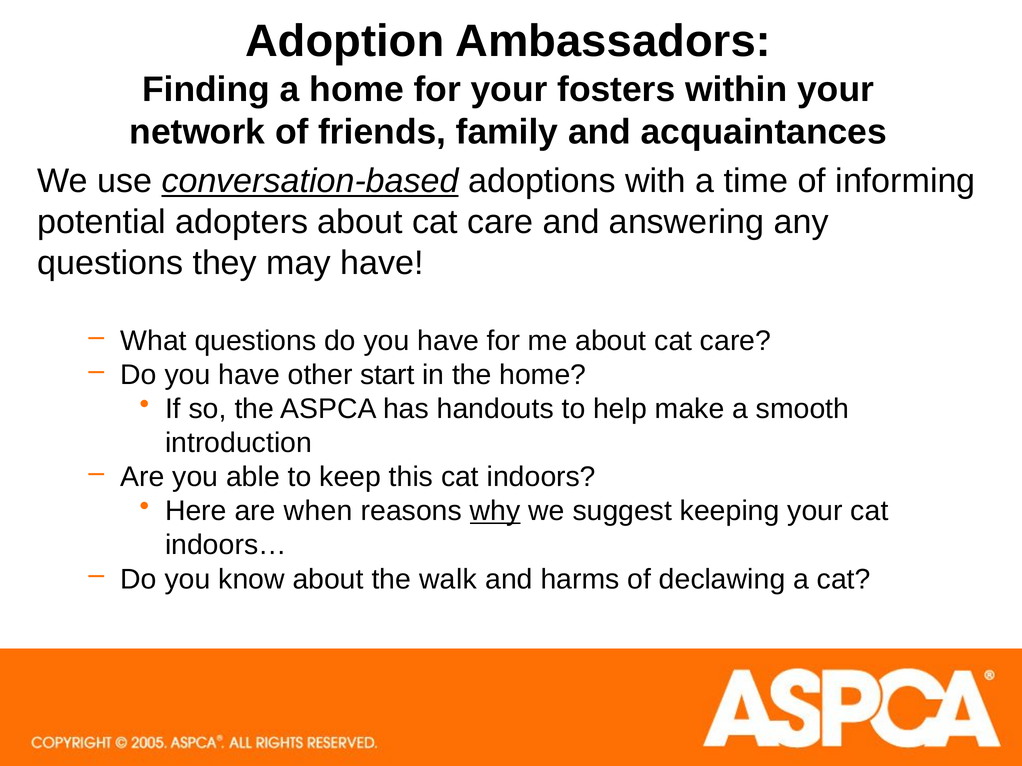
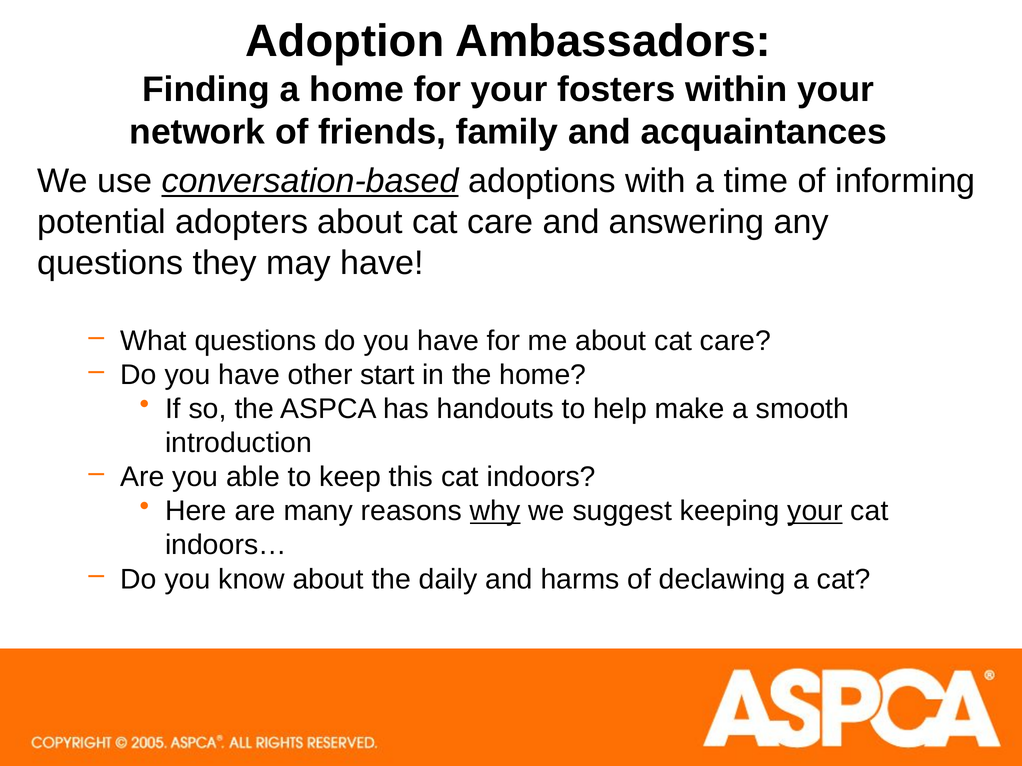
when: when -> many (318, 511)
your underline: none -> present (815, 511)
walk: walk -> daily (448, 580)
